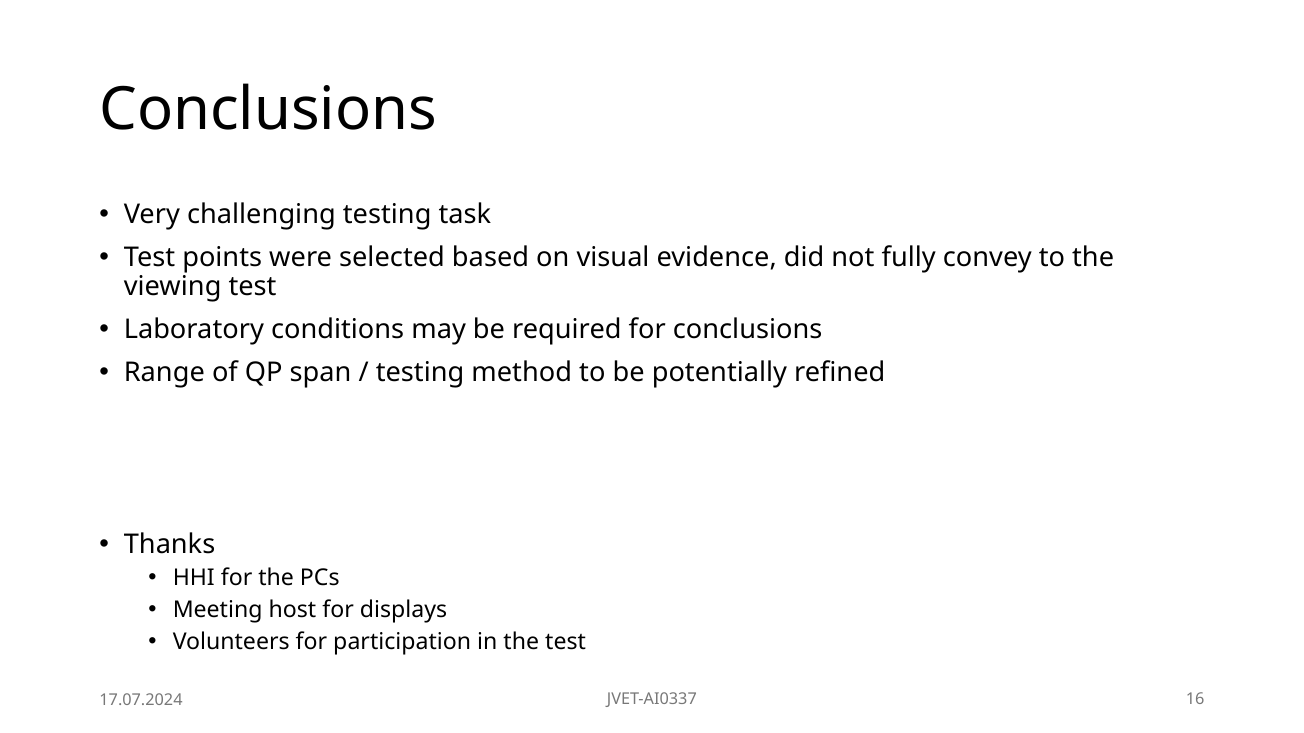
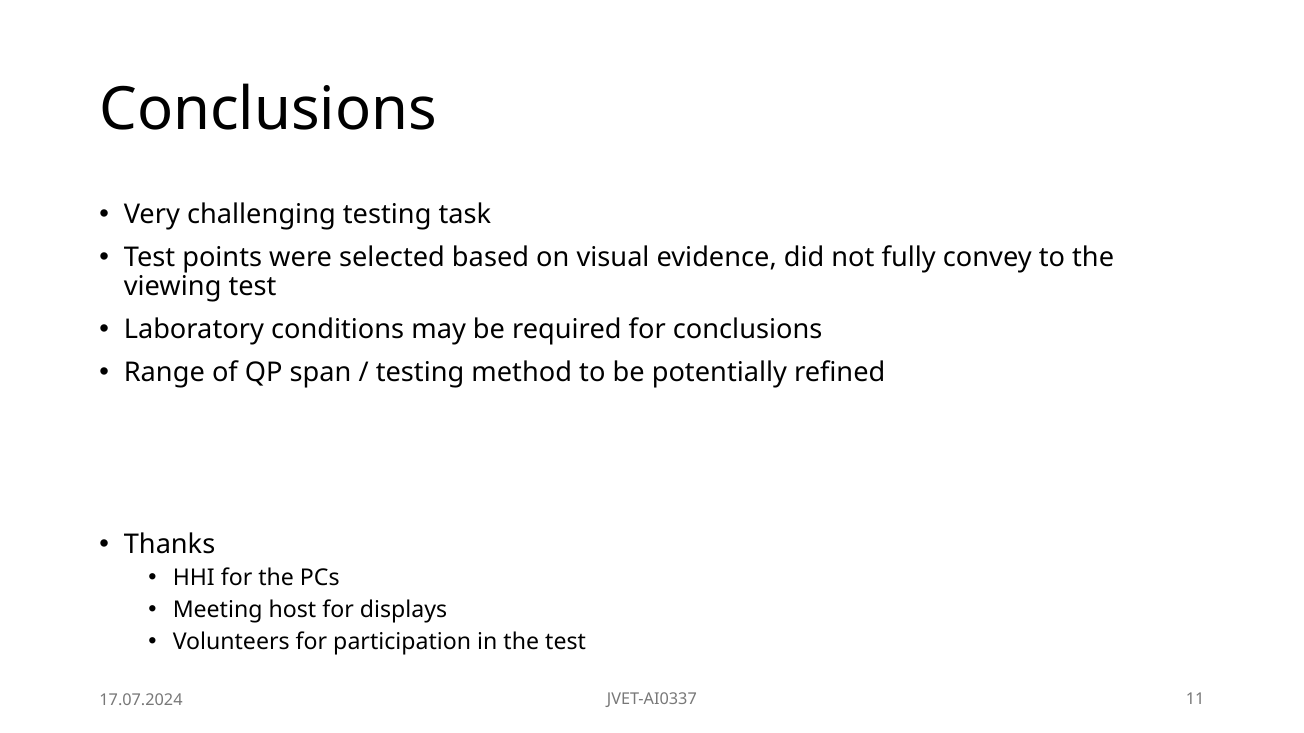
16: 16 -> 11 (1195, 699)
